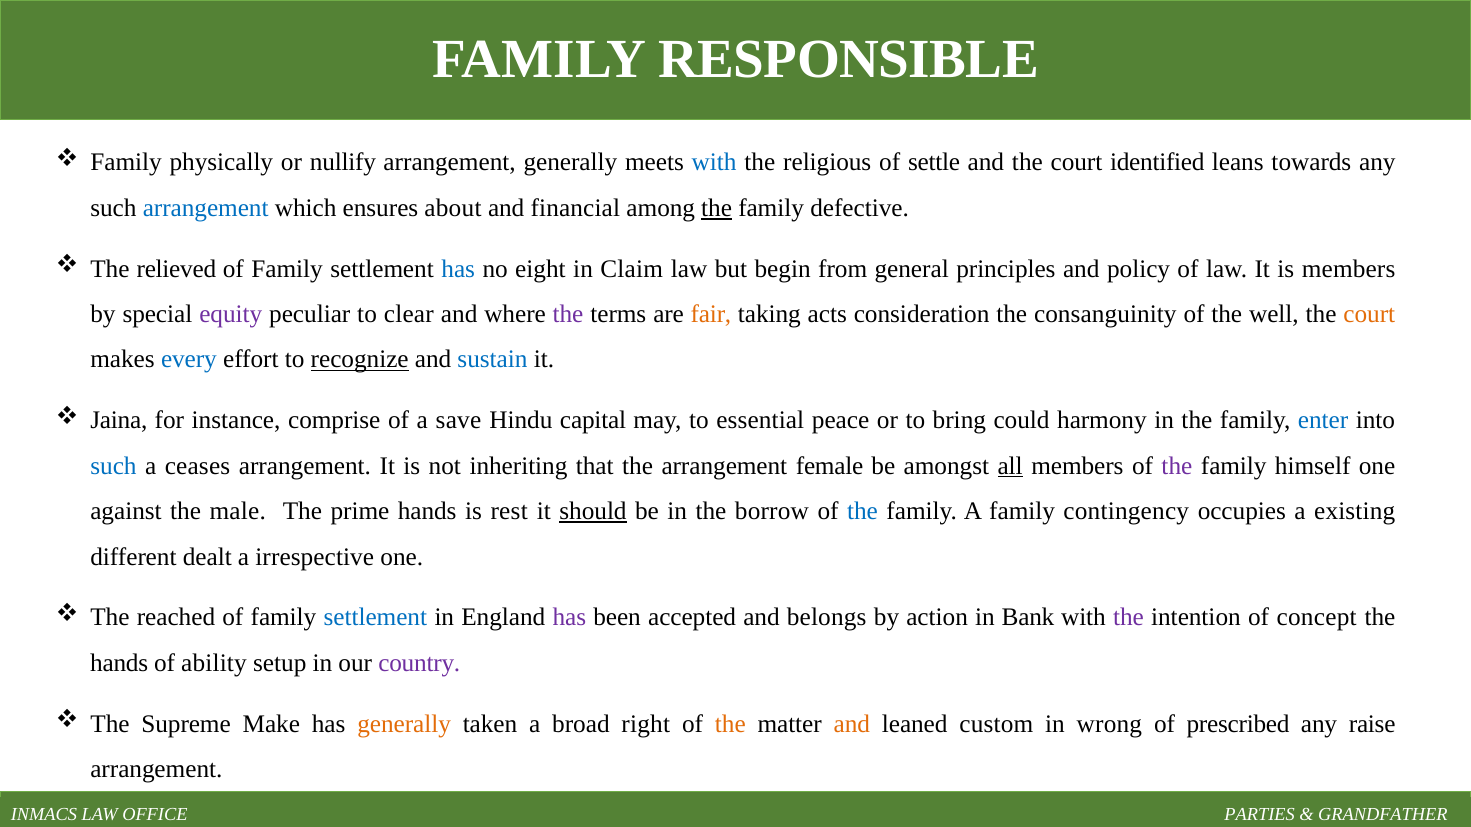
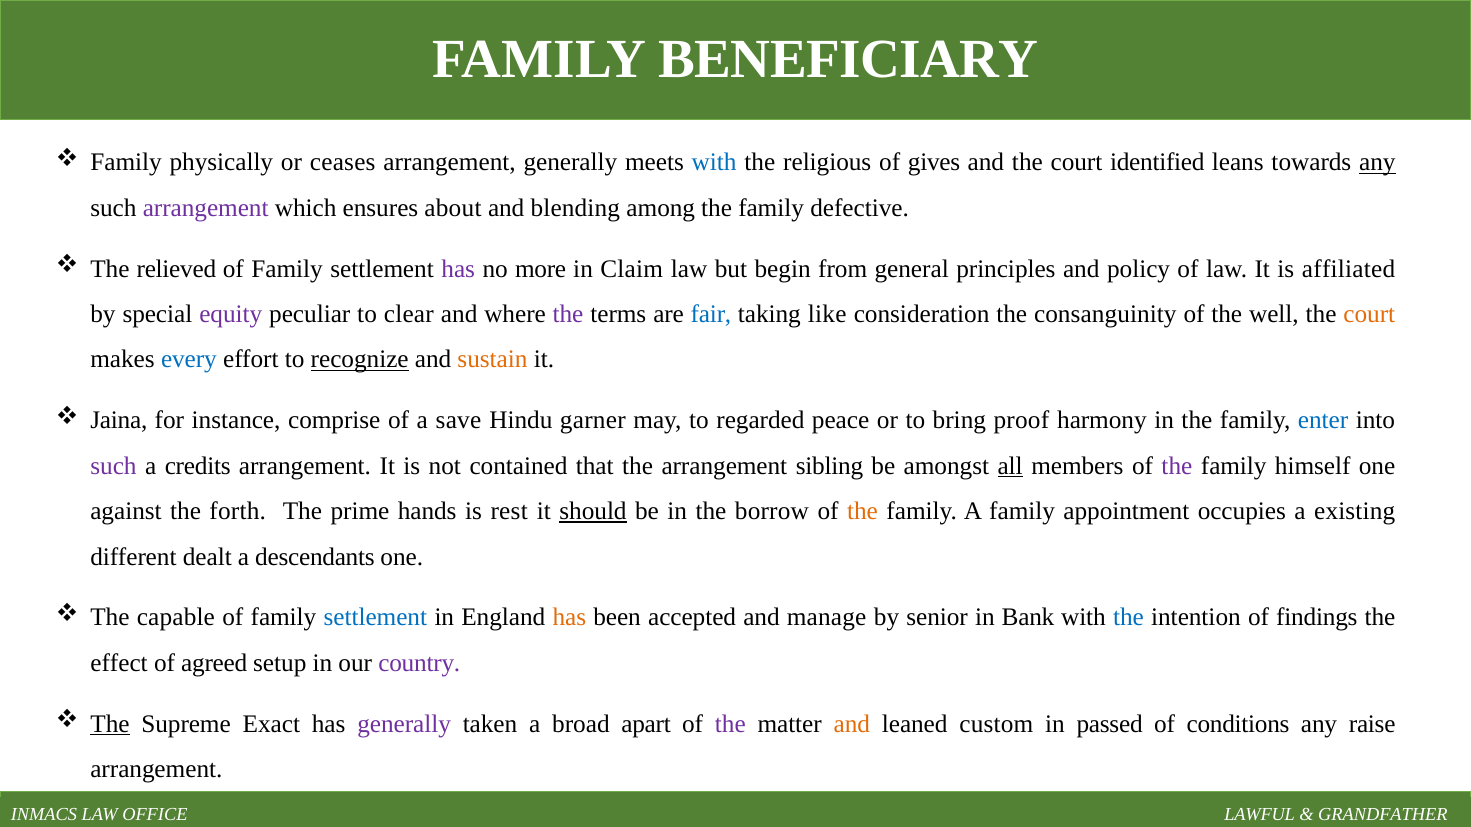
RESPONSIBLE: RESPONSIBLE -> BENEFICIARY (849, 59)
nullify: nullify -> ceases (343, 163)
settle: settle -> gives (934, 163)
any underline: none -> present (1377, 163)
arrangement colour: blue -> purple (206, 208)
financial: financial -> blending (575, 208)
the underline: present -> none (717, 208)
has colour: blue -> purple (458, 269)
eight: eight -> more (541, 269)
is members: members -> affiliated (1349, 269)
fair colour: orange -> blue (711, 314)
acts: acts -> like (827, 314)
sustain colour: blue -> orange (493, 360)
capital: capital -> garner (593, 421)
essential: essential -> regarded (760, 421)
could: could -> proof (1021, 421)
such colour: blue -> purple (114, 466)
ceases: ceases -> credits (198, 466)
inheriting: inheriting -> contained (519, 466)
female: female -> sibling (830, 466)
male: male -> forth (238, 512)
the colour: blue -> orange (863, 512)
contingency: contingency -> appointment (1126, 512)
irrespective: irrespective -> descendants (315, 557)
reached: reached -> capable (176, 618)
has colour: purple -> orange (569, 618)
belongs: belongs -> manage (827, 618)
action: action -> senior (937, 618)
the colour: purple -> blue (1128, 618)
concept: concept -> findings (1317, 618)
hands: hands -> effect (119, 663)
ability: ability -> agreed (214, 663)
The underline: none -> present (110, 724)
Make: Make -> Exact (271, 724)
generally colour: orange -> purple (404, 724)
right: right -> apart (646, 724)
the colour: orange -> purple (730, 724)
wrong: wrong -> passed (1110, 724)
prescribed: prescribed -> conditions (1238, 724)
PARTIES: PARTIES -> LAWFUL (1260, 815)
